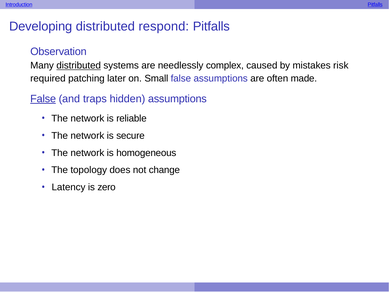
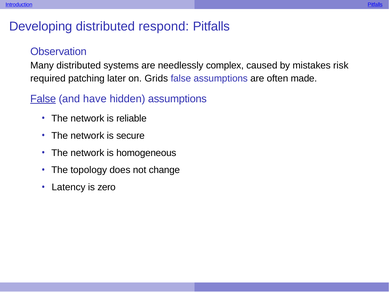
distributed underline: present -> none (79, 66)
Small: Small -> Grids (156, 79)
traps: traps -> have (95, 99)
